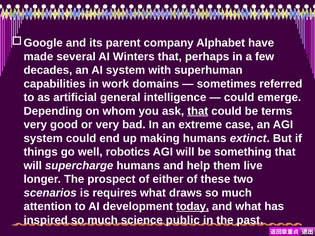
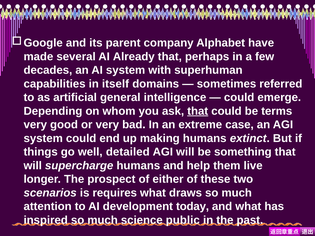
Winters: Winters -> Already (134, 57)
work: work -> itself (115, 84)
robotics: robotics -> detailed (128, 152)
today underline: present -> none (193, 207)
